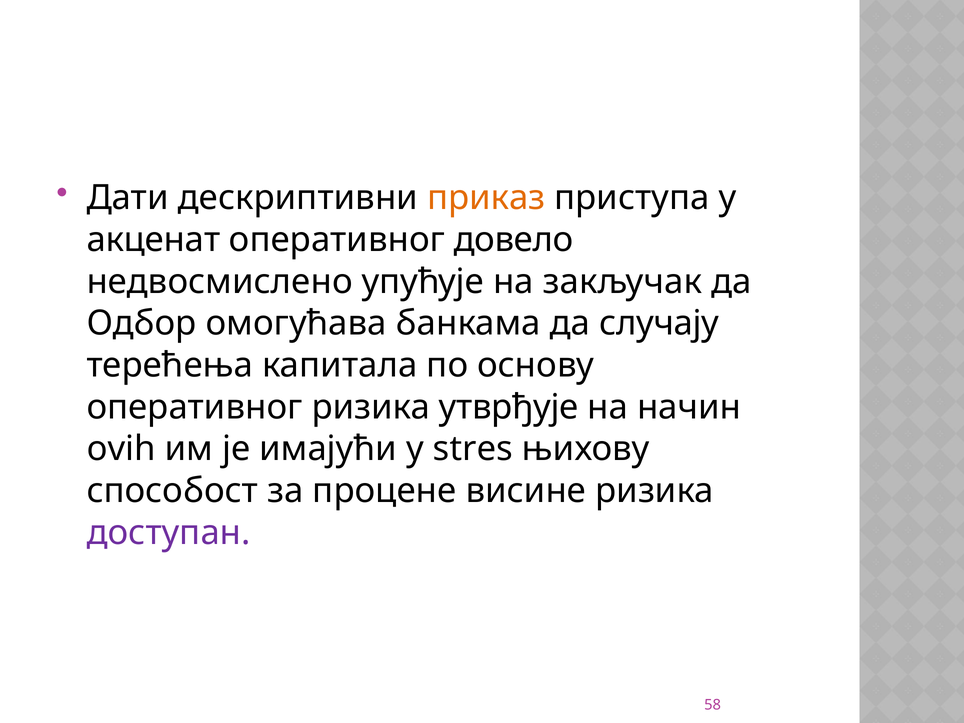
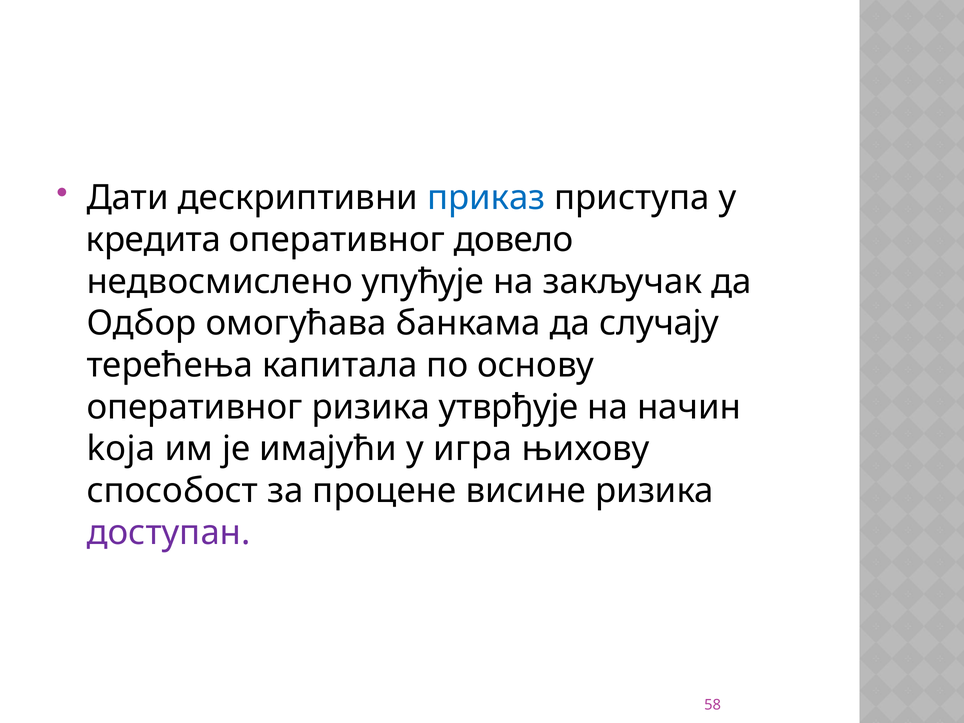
приказ colour: orange -> blue (486, 198)
акценат: акценат -> кредита (153, 240)
ovih: ovih -> koja (121, 449)
stres: stres -> игра (473, 449)
